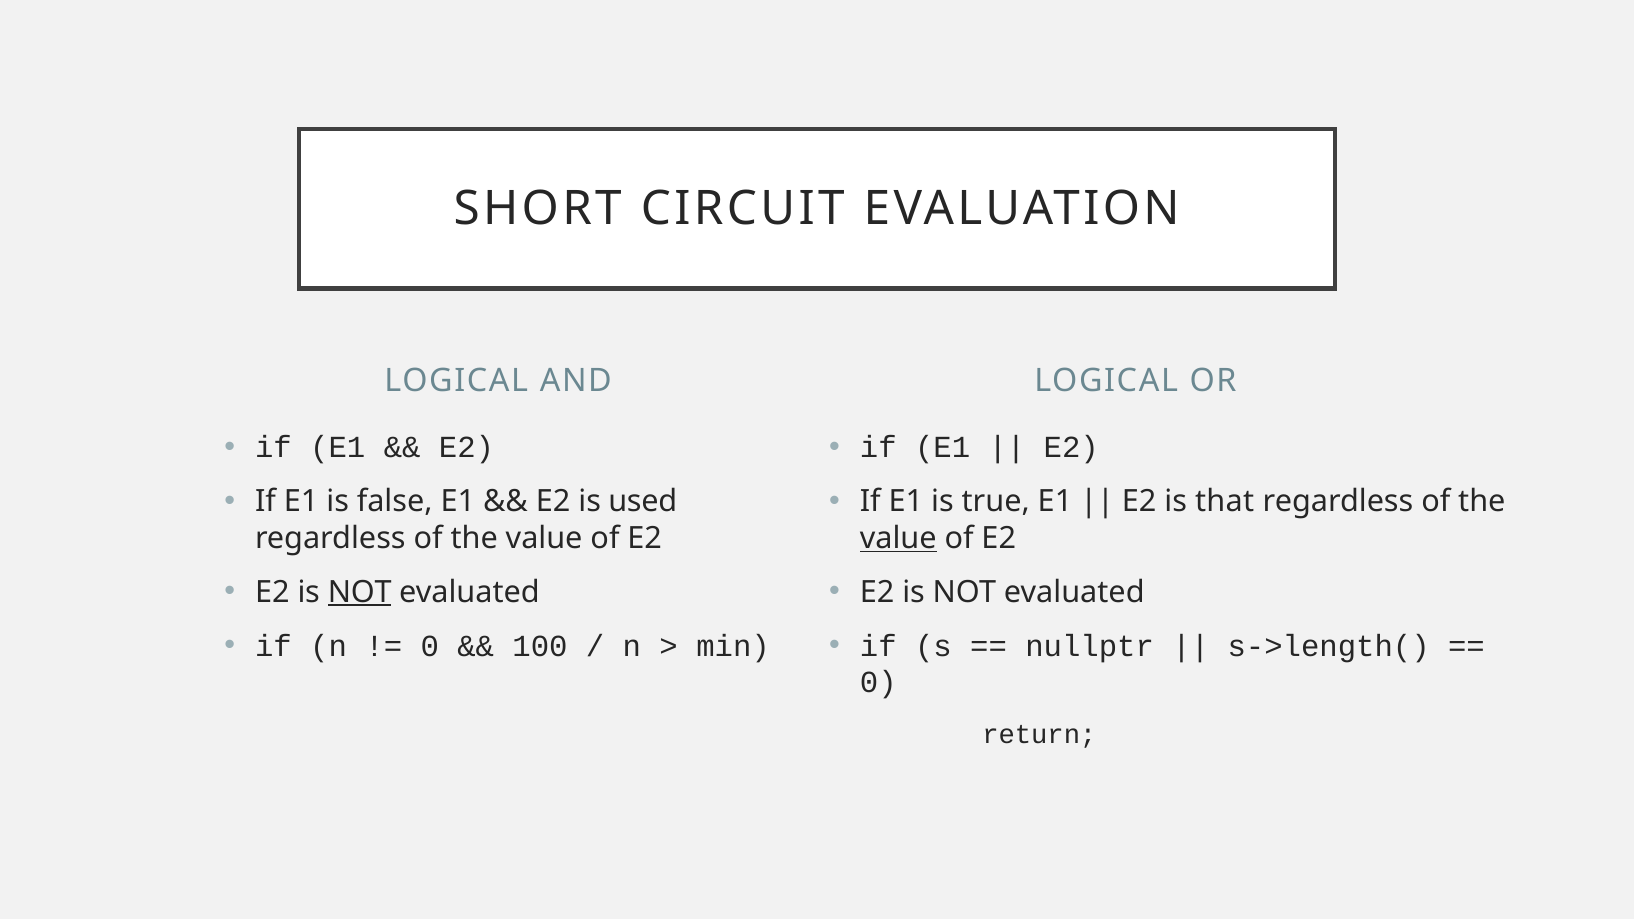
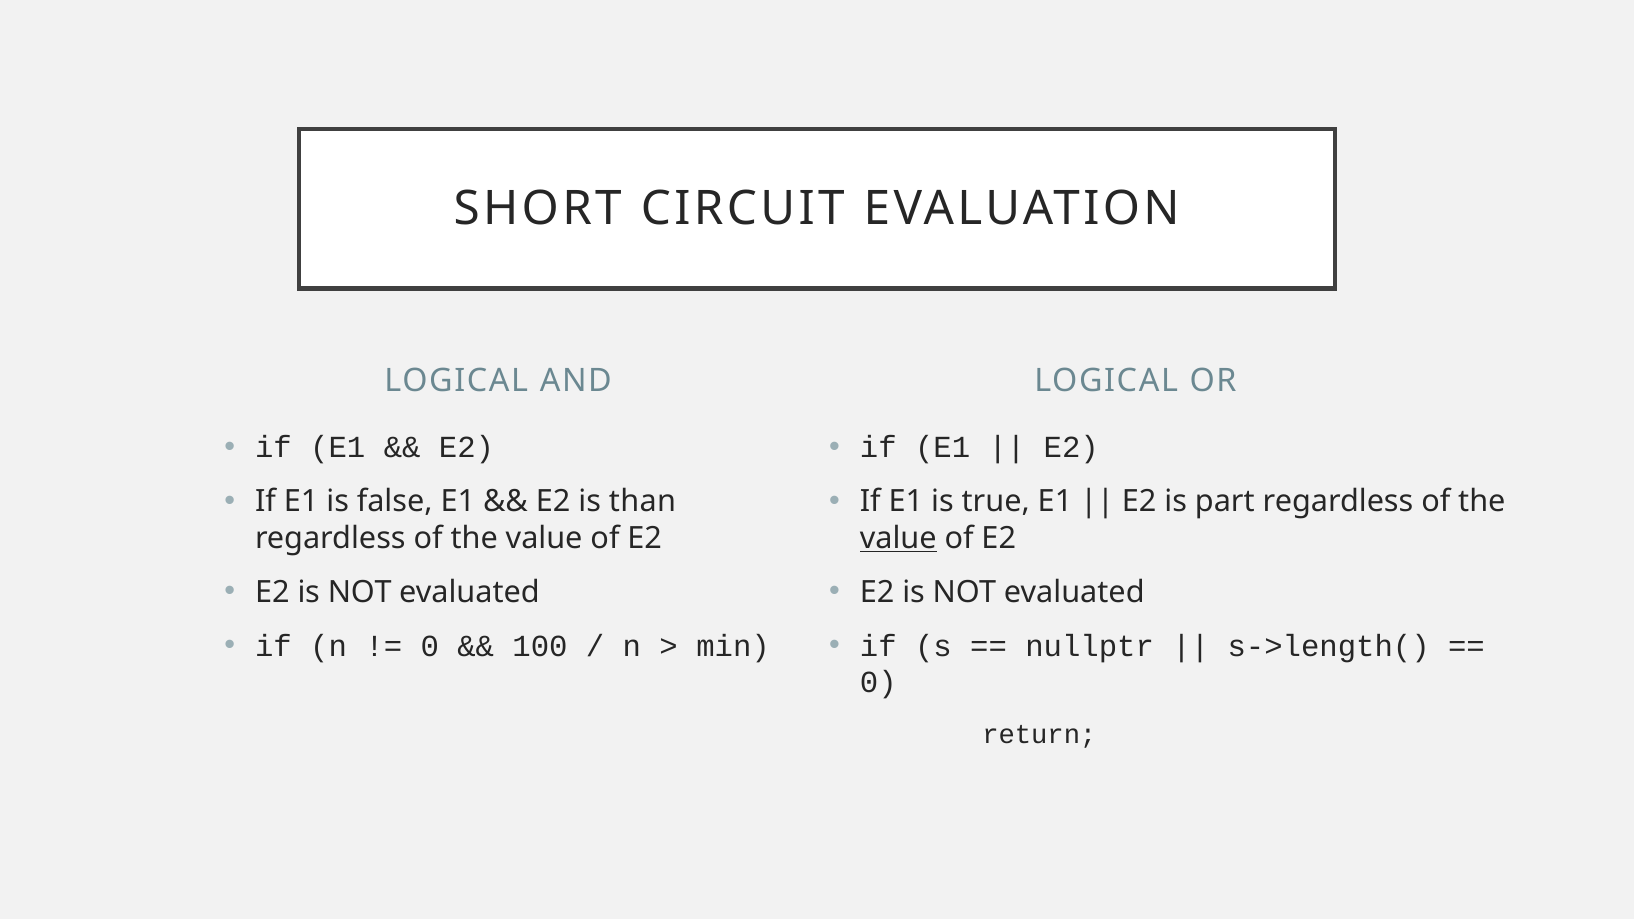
used: used -> than (642, 502)
that: that -> part (1225, 502)
NOT underline: present -> none (360, 592)
